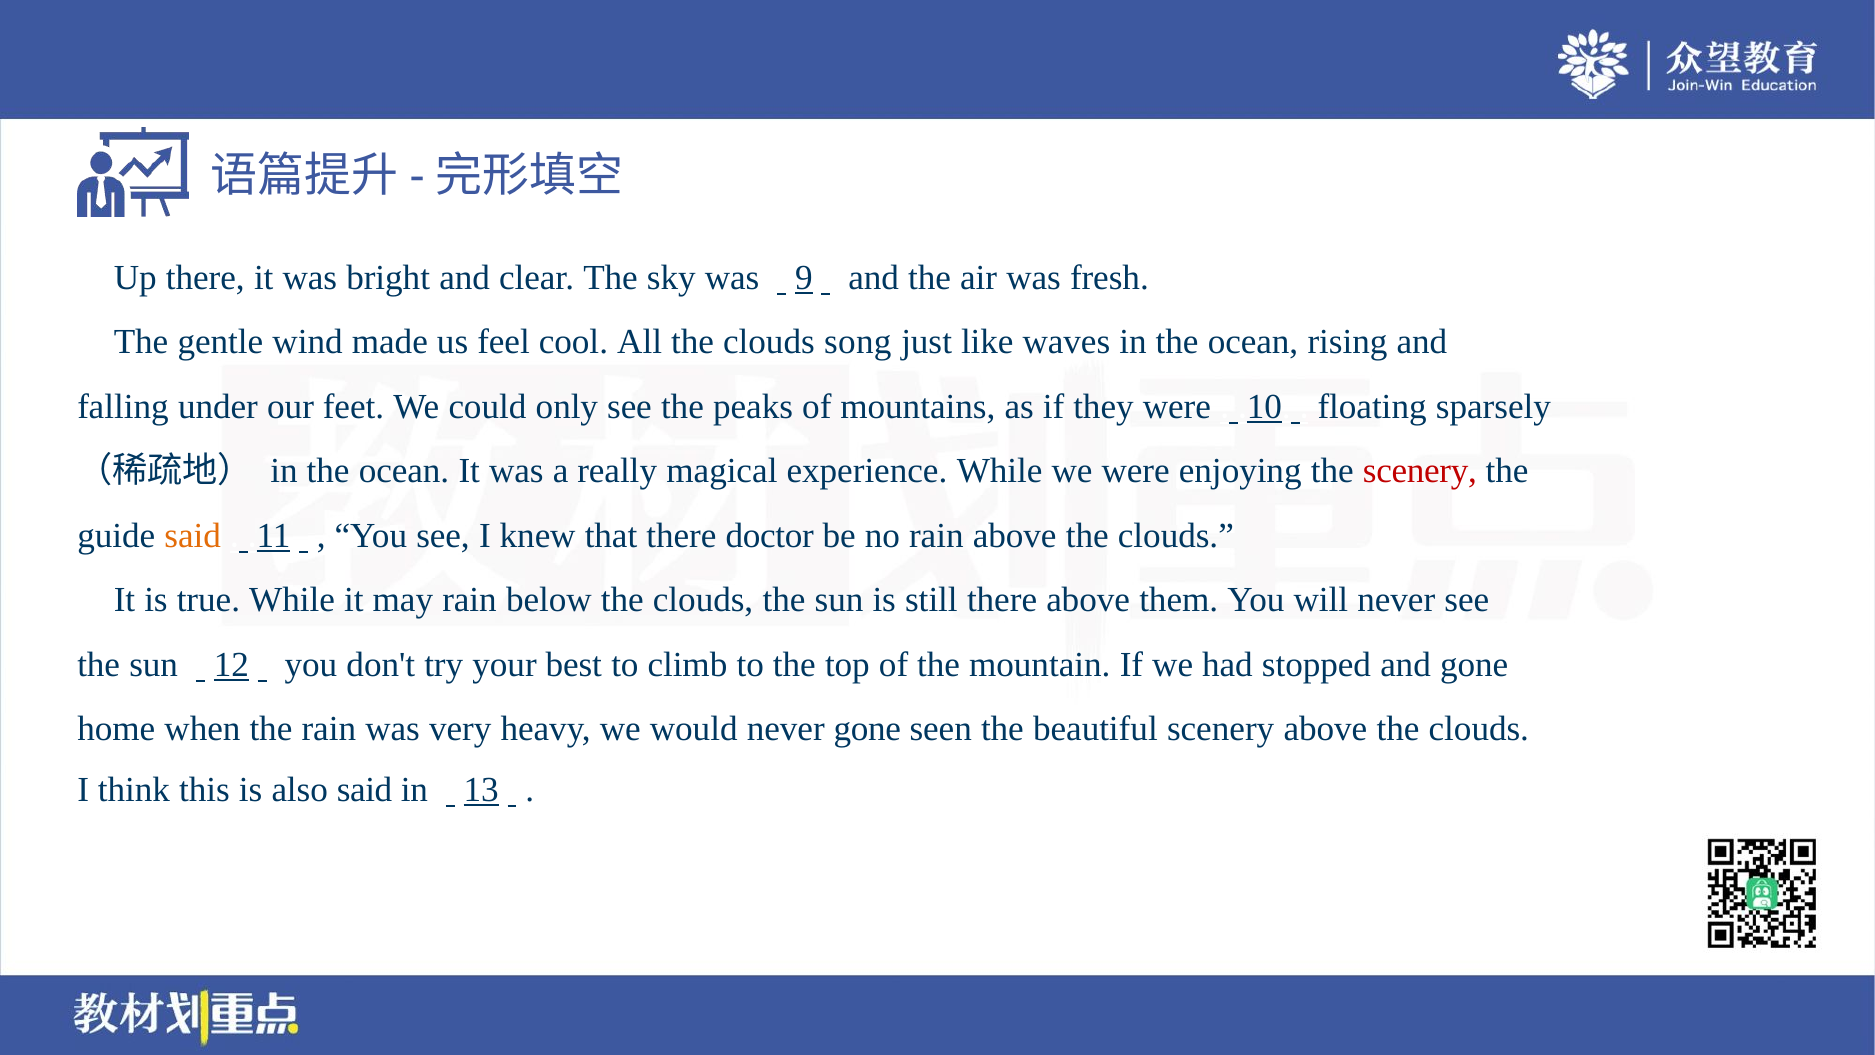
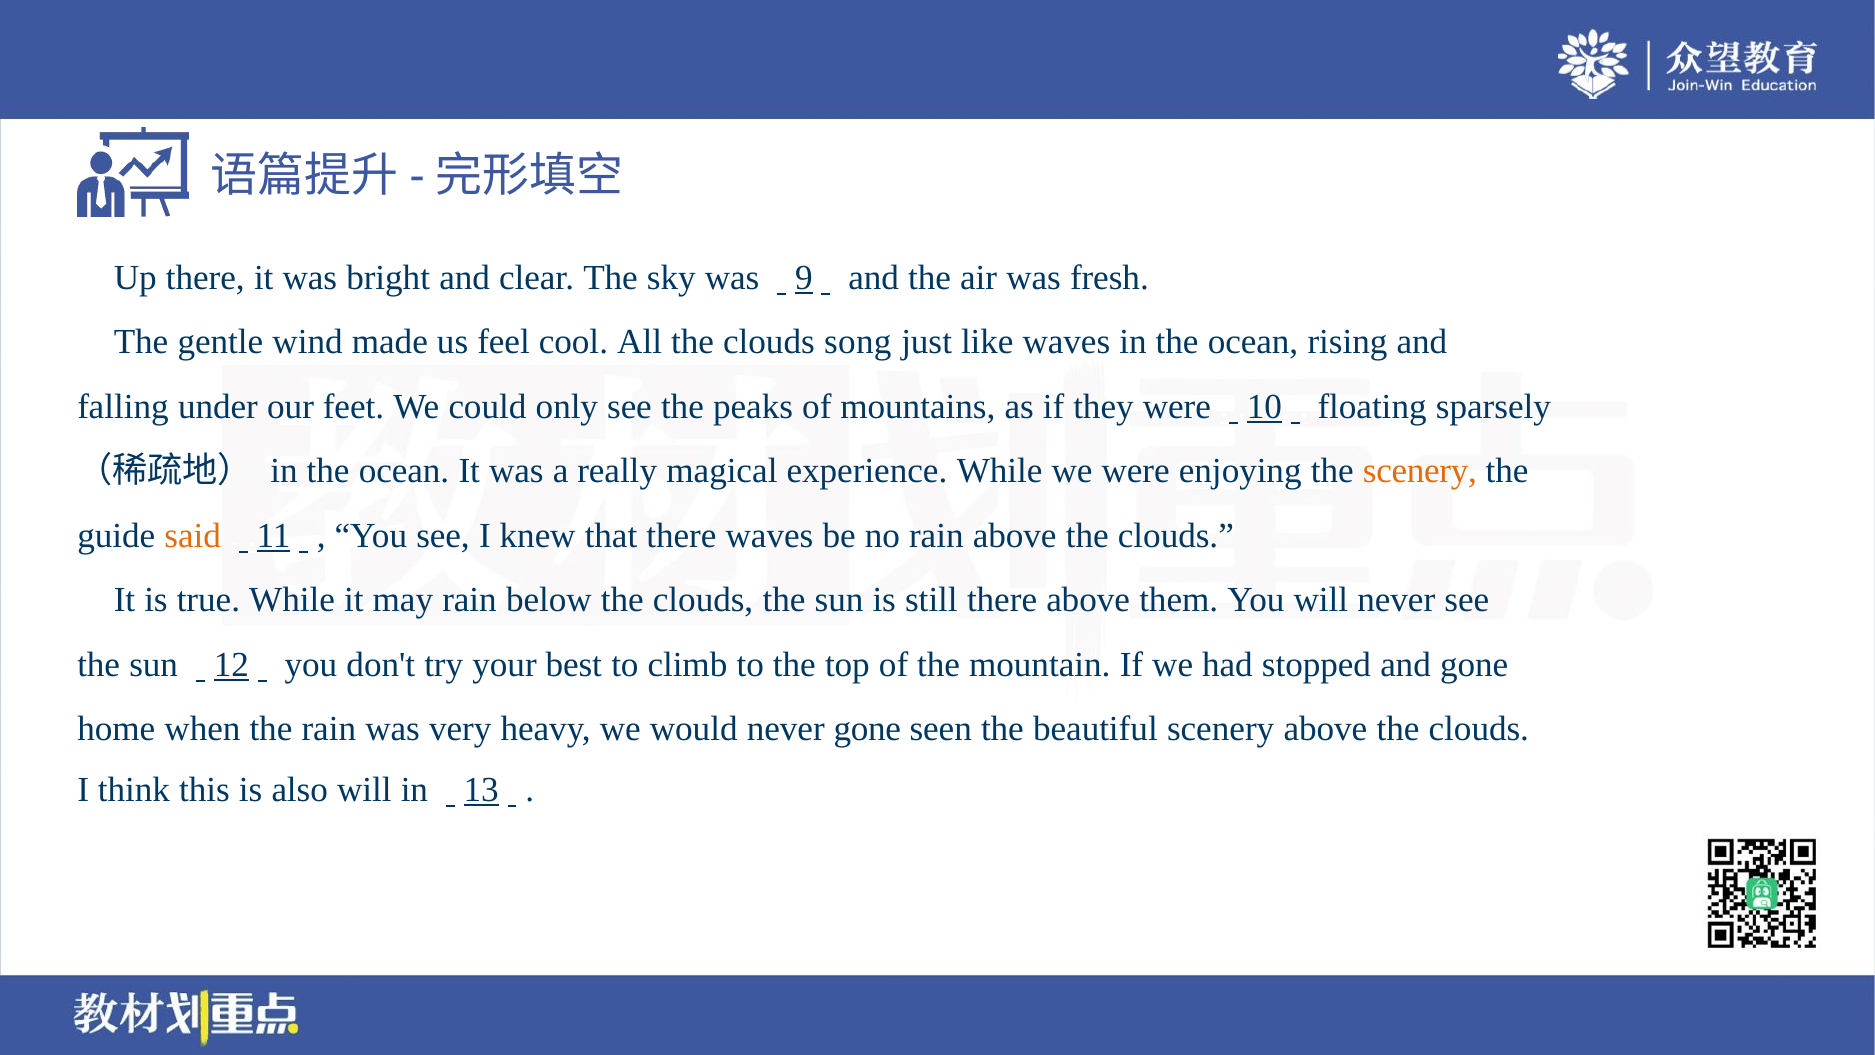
scenery colour: red -> orange (1420, 471)
there doctor: doctor -> waves (770, 536)
also said: said -> will (364, 790)
